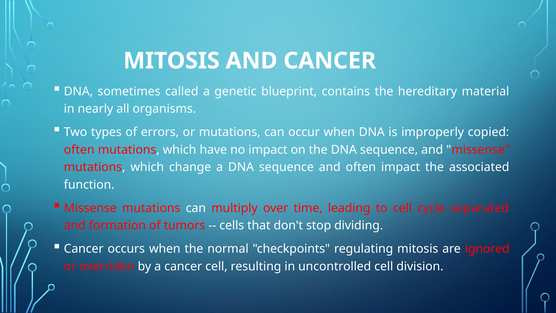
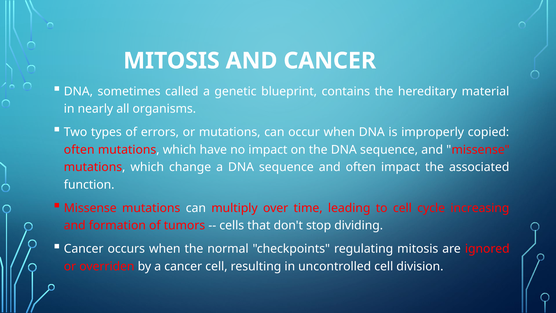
separated: separated -> increasing (480, 208)
